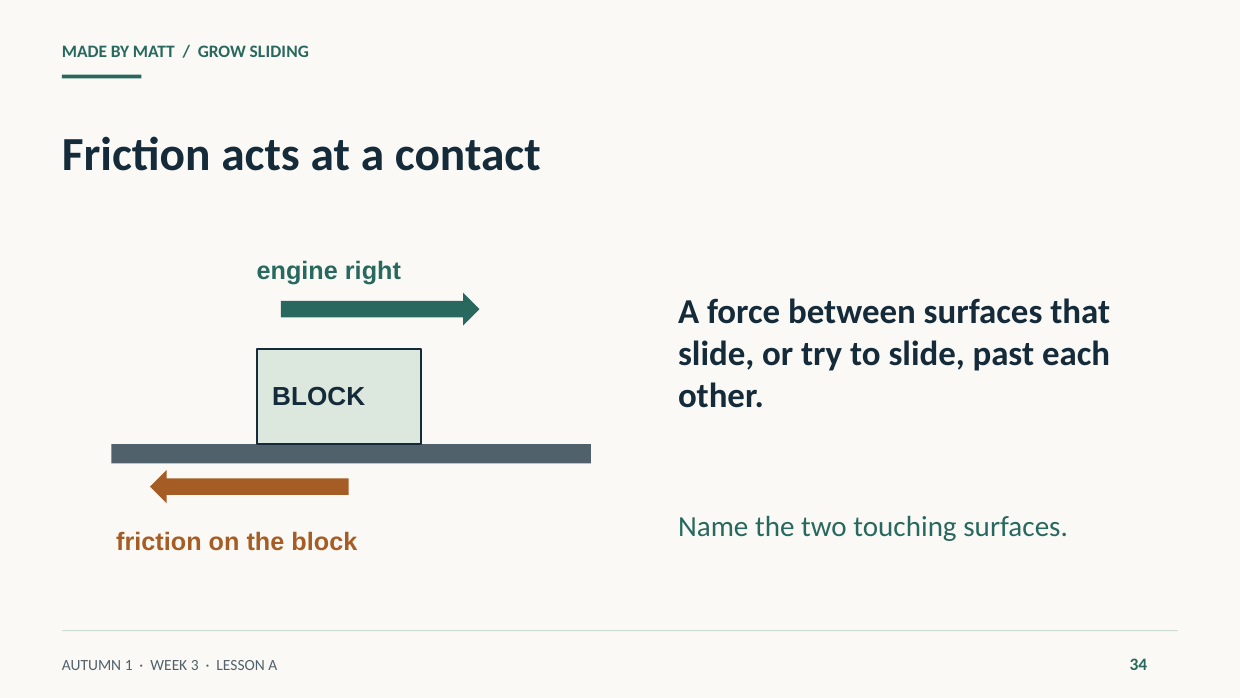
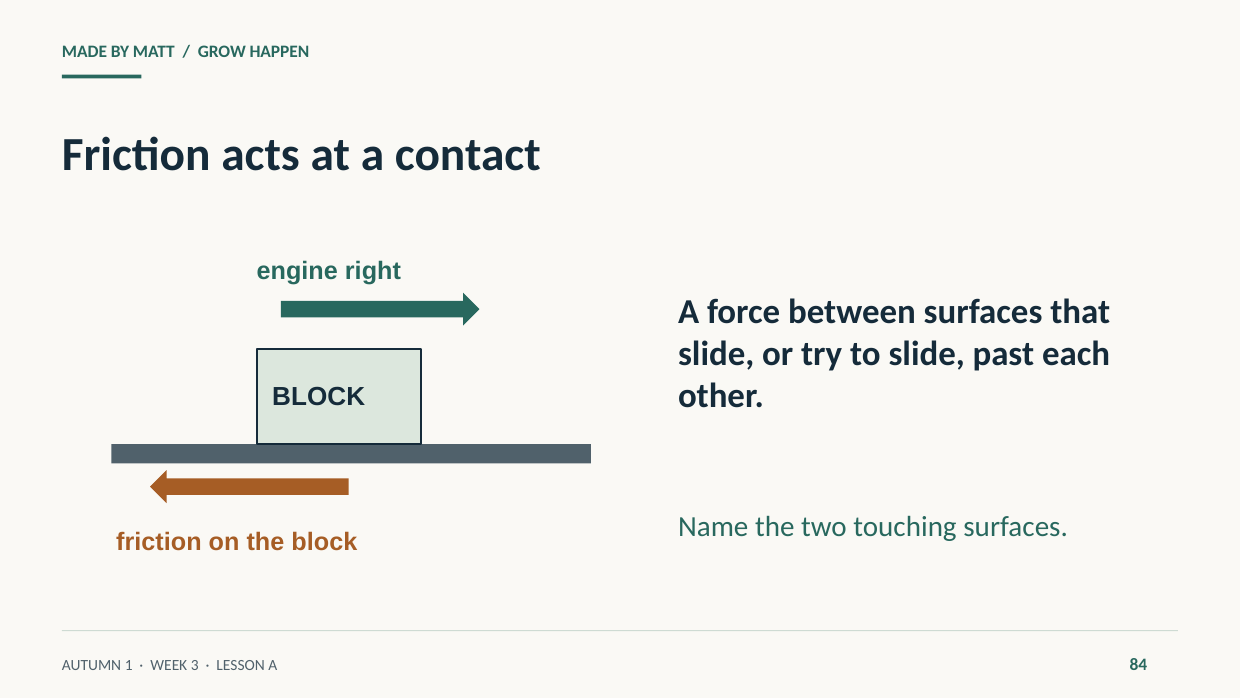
SLIDING: SLIDING -> HAPPEN (279, 52)
34: 34 -> 84 (1138, 665)
